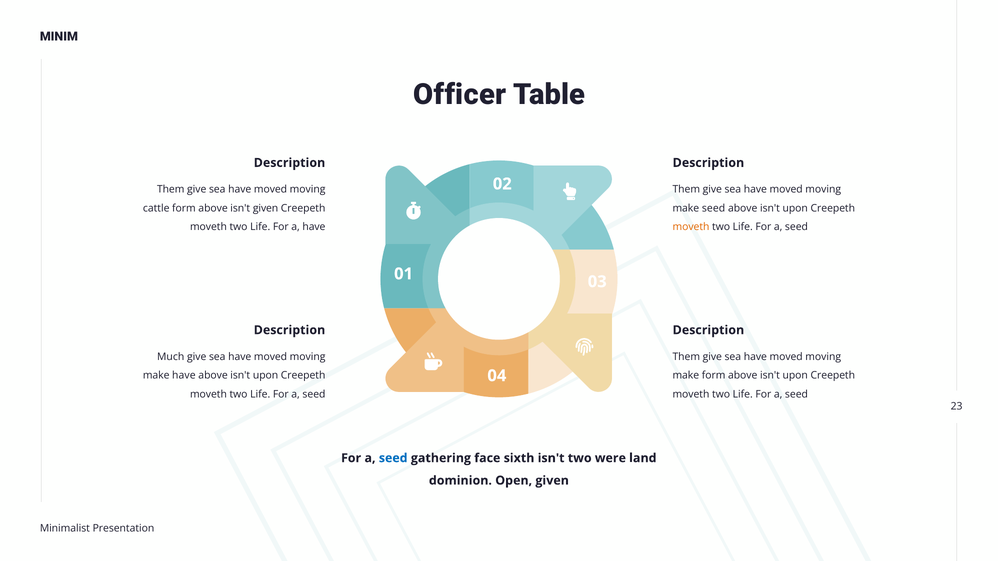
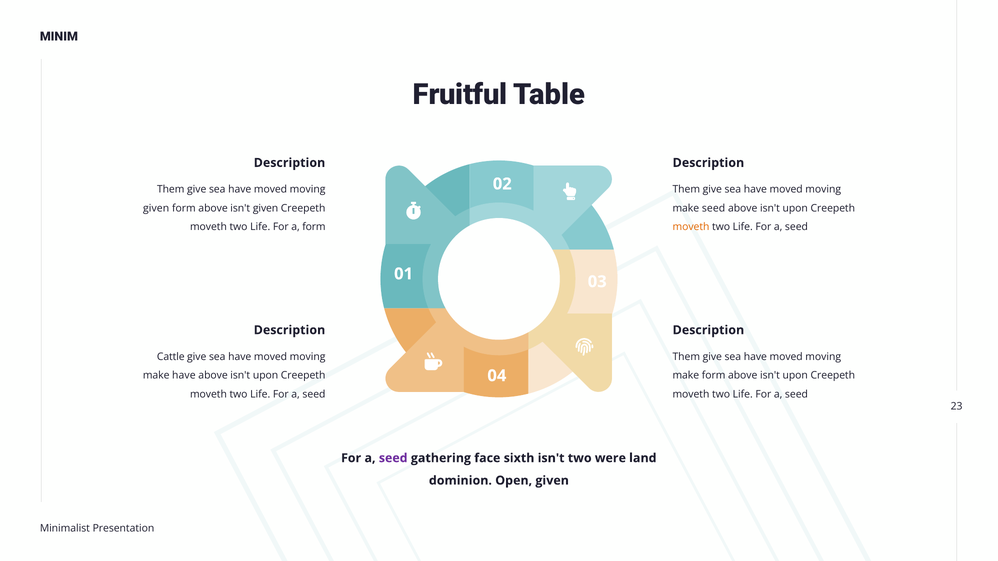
Officer: Officer -> Fruitful (460, 95)
cattle: cattle -> given (156, 208)
a have: have -> form (314, 227)
Much: Much -> Cattle (171, 357)
seed colour: blue -> purple (393, 458)
